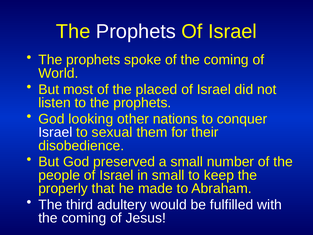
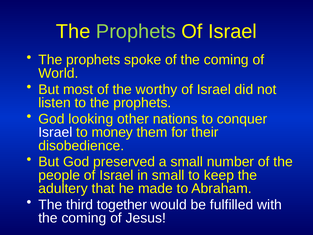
Prophets colour: white -> light green (136, 31)
placed: placed -> worthy (157, 89)
sexual: sexual -> money (112, 132)
properly: properly -> adultery (63, 188)
adultery: adultery -> together (122, 205)
